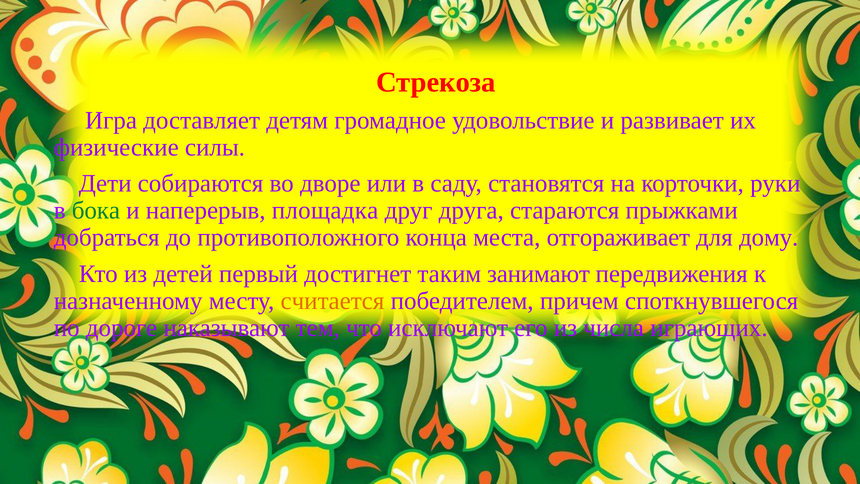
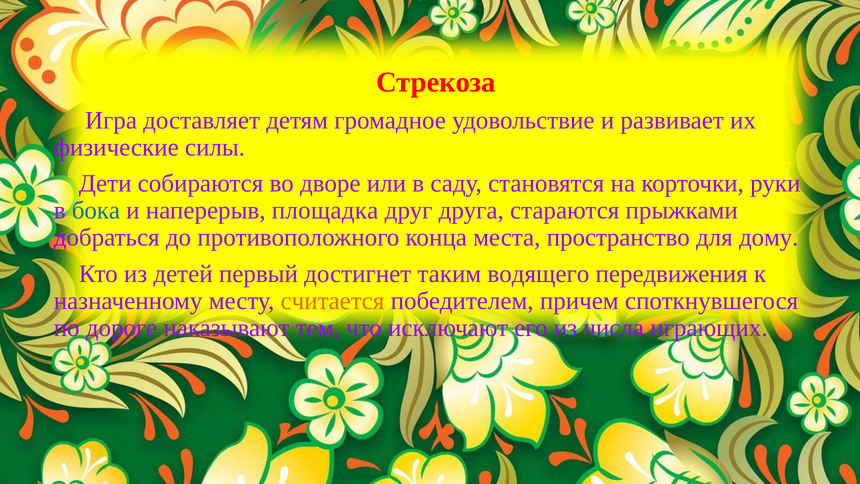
бока colour: green -> blue (96, 210)
отгораживает: отгораживает -> пространство (618, 238)
занимают: занимают -> водящего (538, 274)
